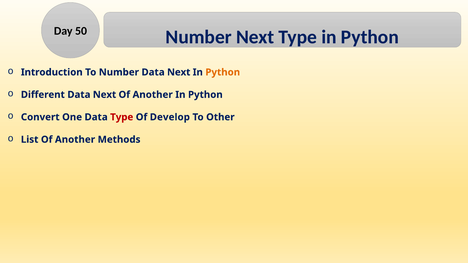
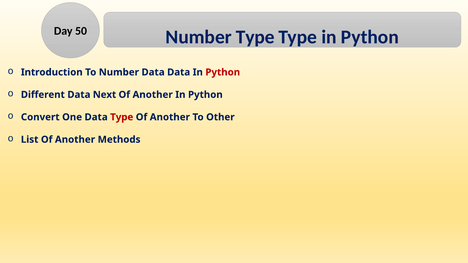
Number Next: Next -> Type (255, 37)
Number Data Next: Next -> Data (179, 72)
Python colour: orange -> red (223, 72)
Develop: Develop -> Another (170, 117)
